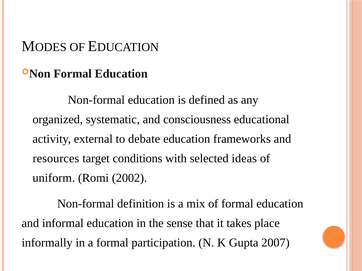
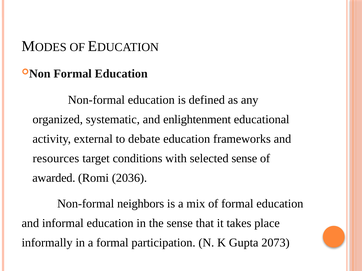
consciousness: consciousness -> enlightenment (197, 120)
selected ideas: ideas -> sense (244, 159)
uniform: uniform -> awarded (54, 178)
2002: 2002 -> 2036 (129, 178)
definition: definition -> neighbors (141, 204)
2007: 2007 -> 2073 (276, 243)
